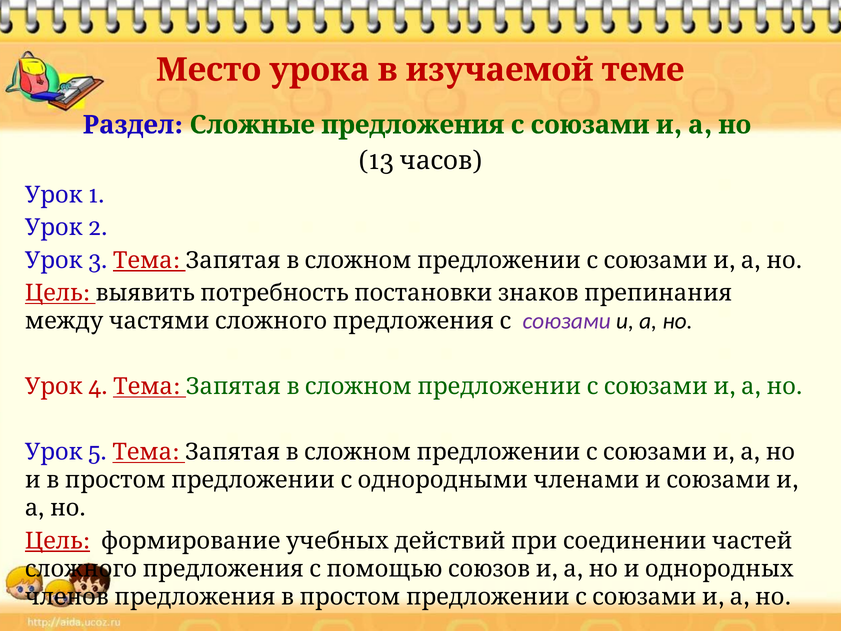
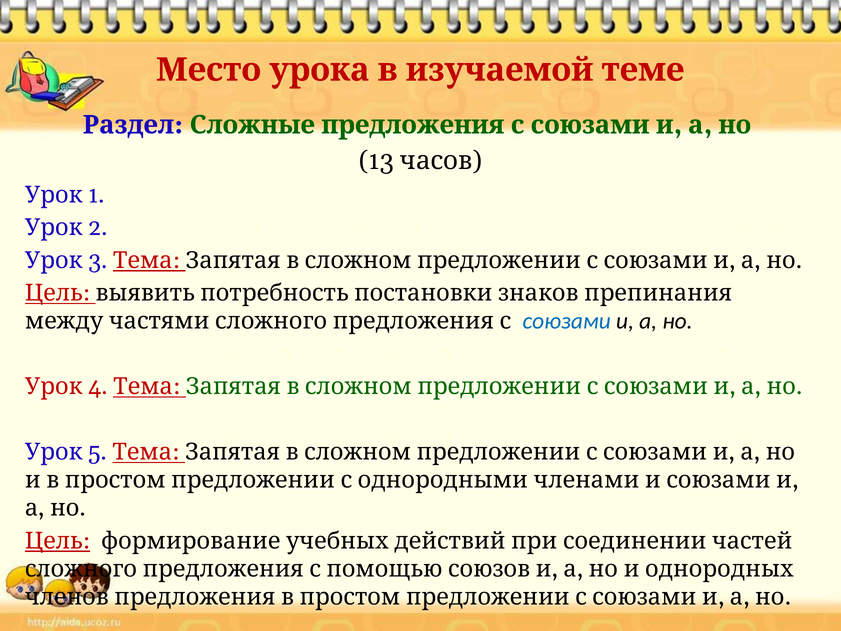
союзами colour: purple -> blue (567, 321)
